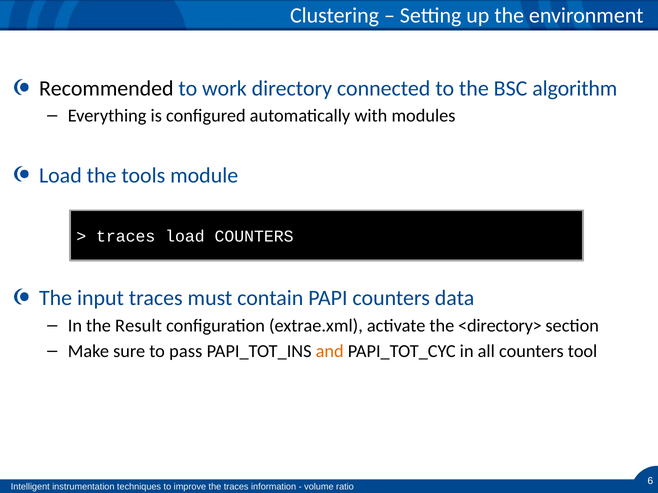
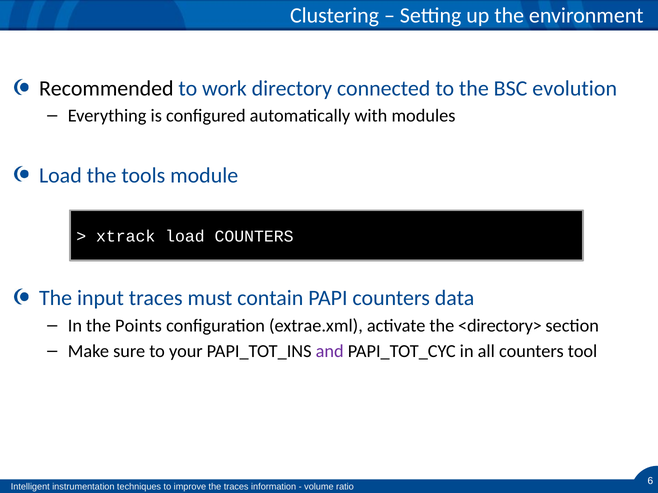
algorithm: algorithm -> evolution (575, 89)
traces: traces -> xtrack (126, 237)
Result: Result -> Points (138, 326)
pass: pass -> your (186, 351)
and colour: orange -> purple (330, 351)
